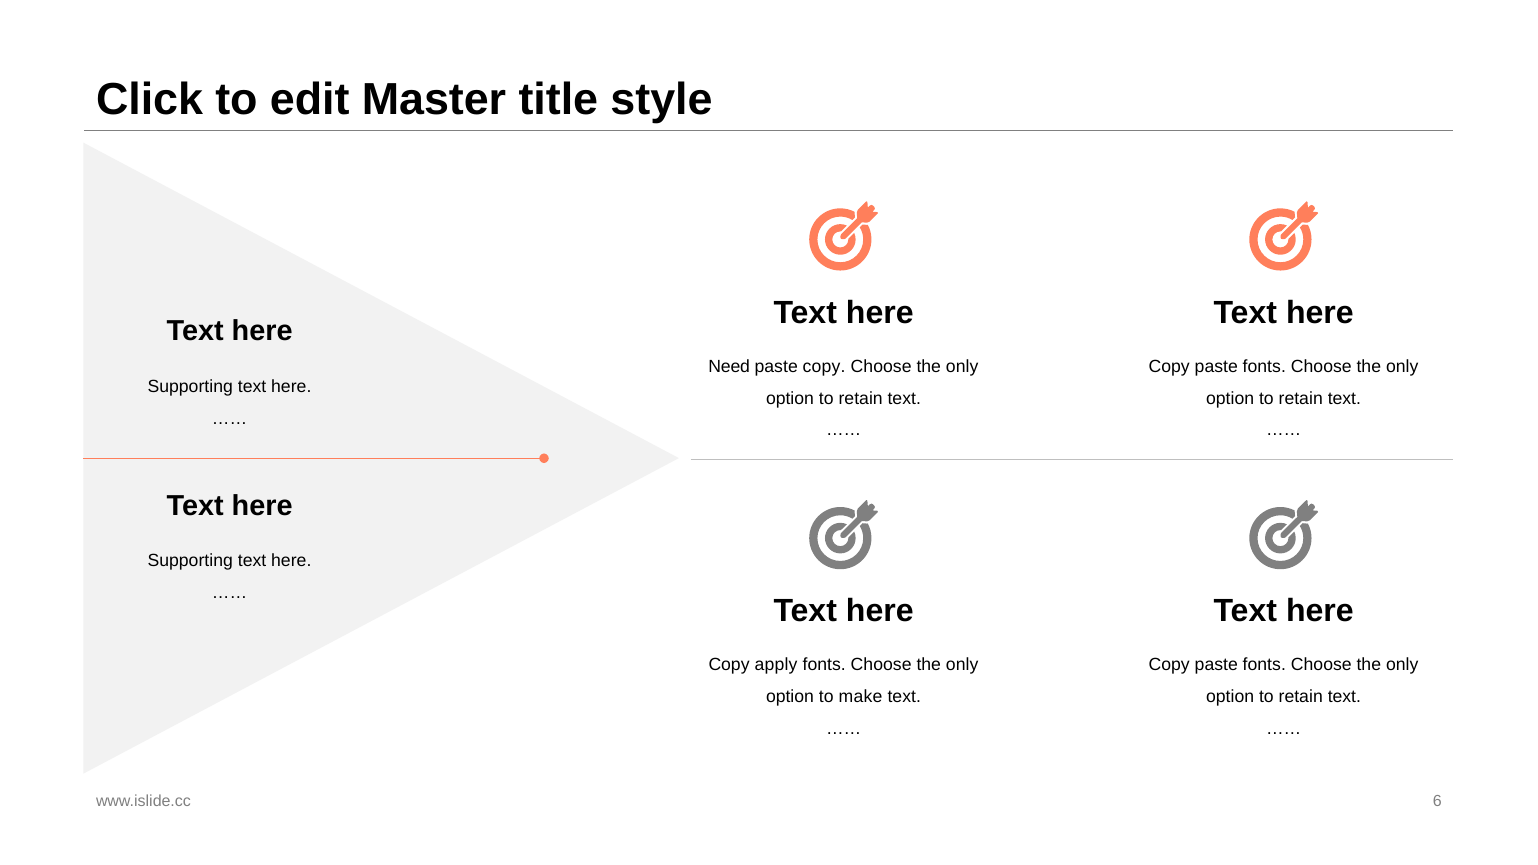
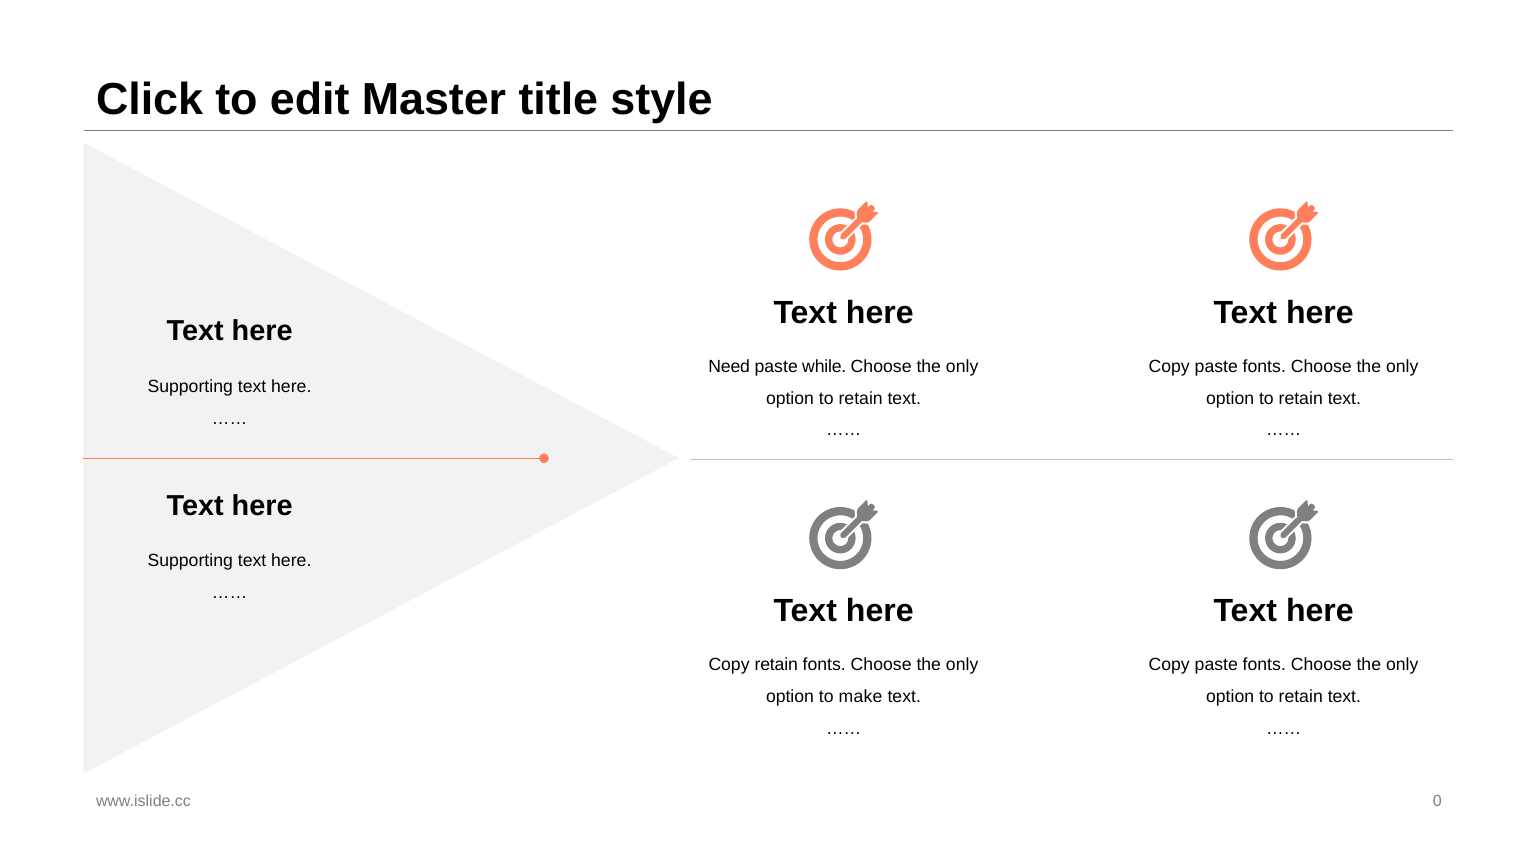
paste copy: copy -> while (824, 366)
Copy apply: apply -> retain (776, 665)
6: 6 -> 0 (1437, 801)
